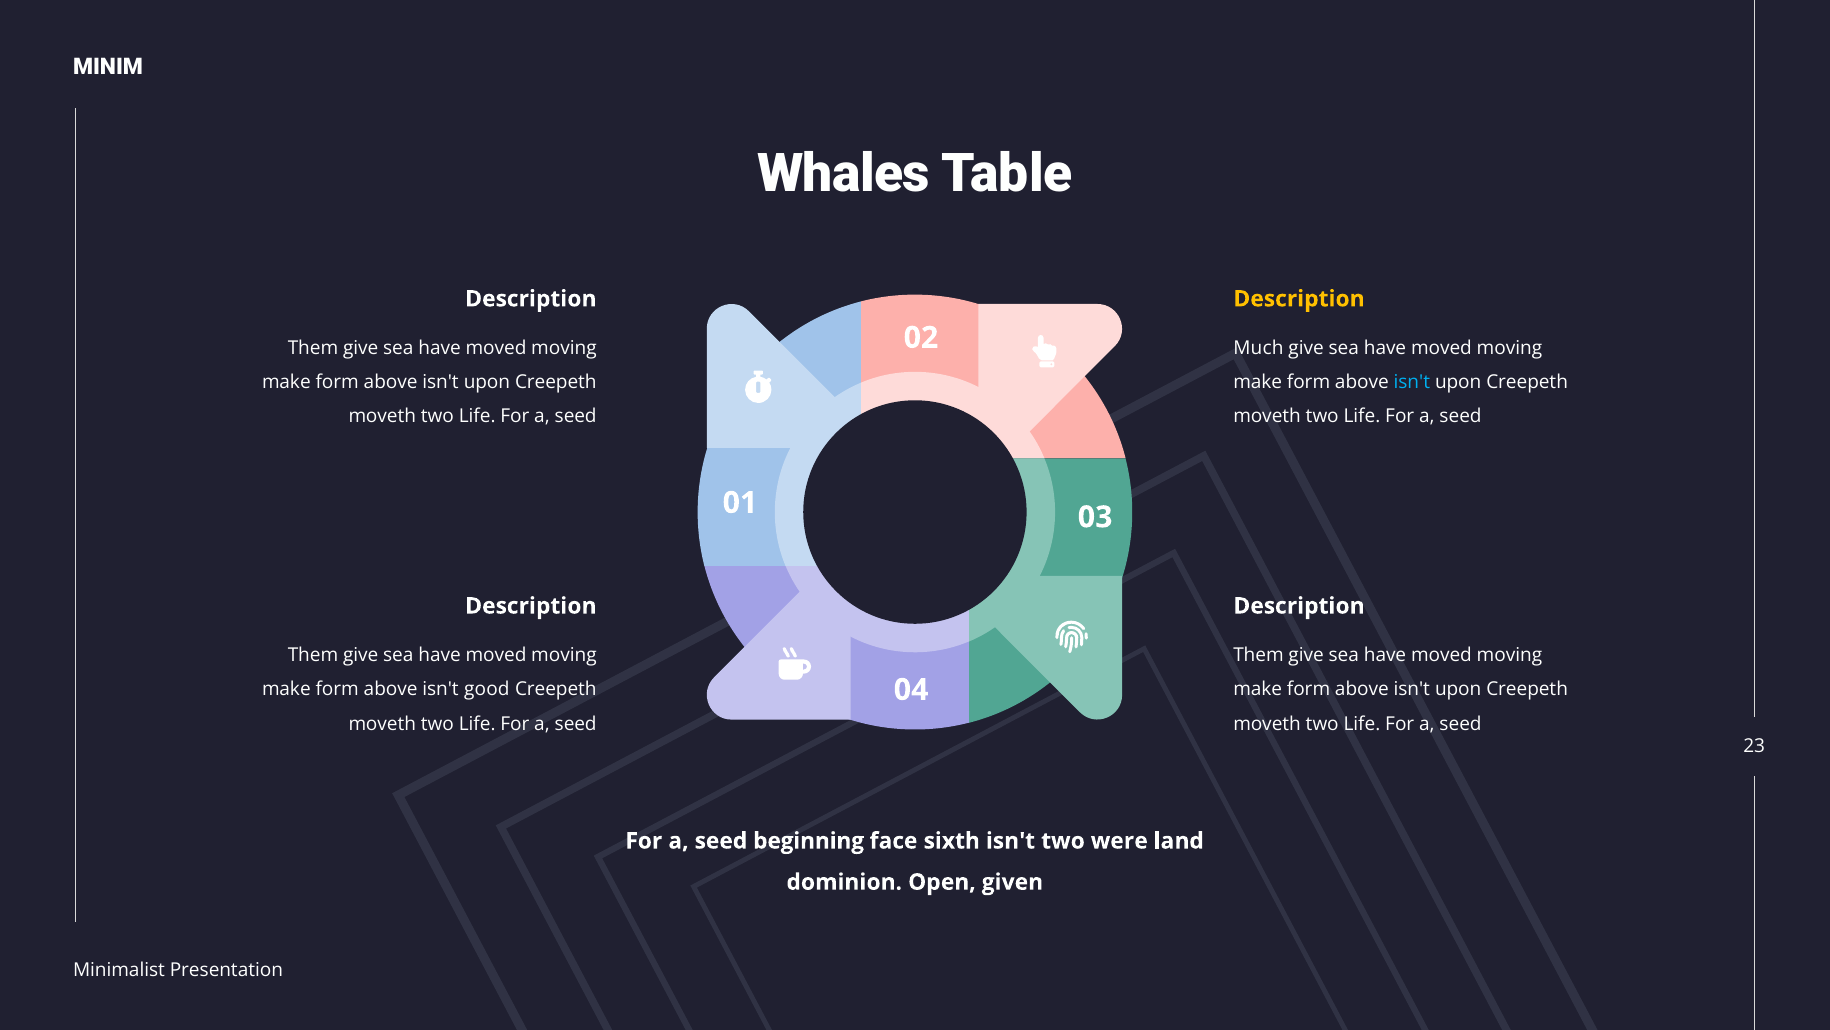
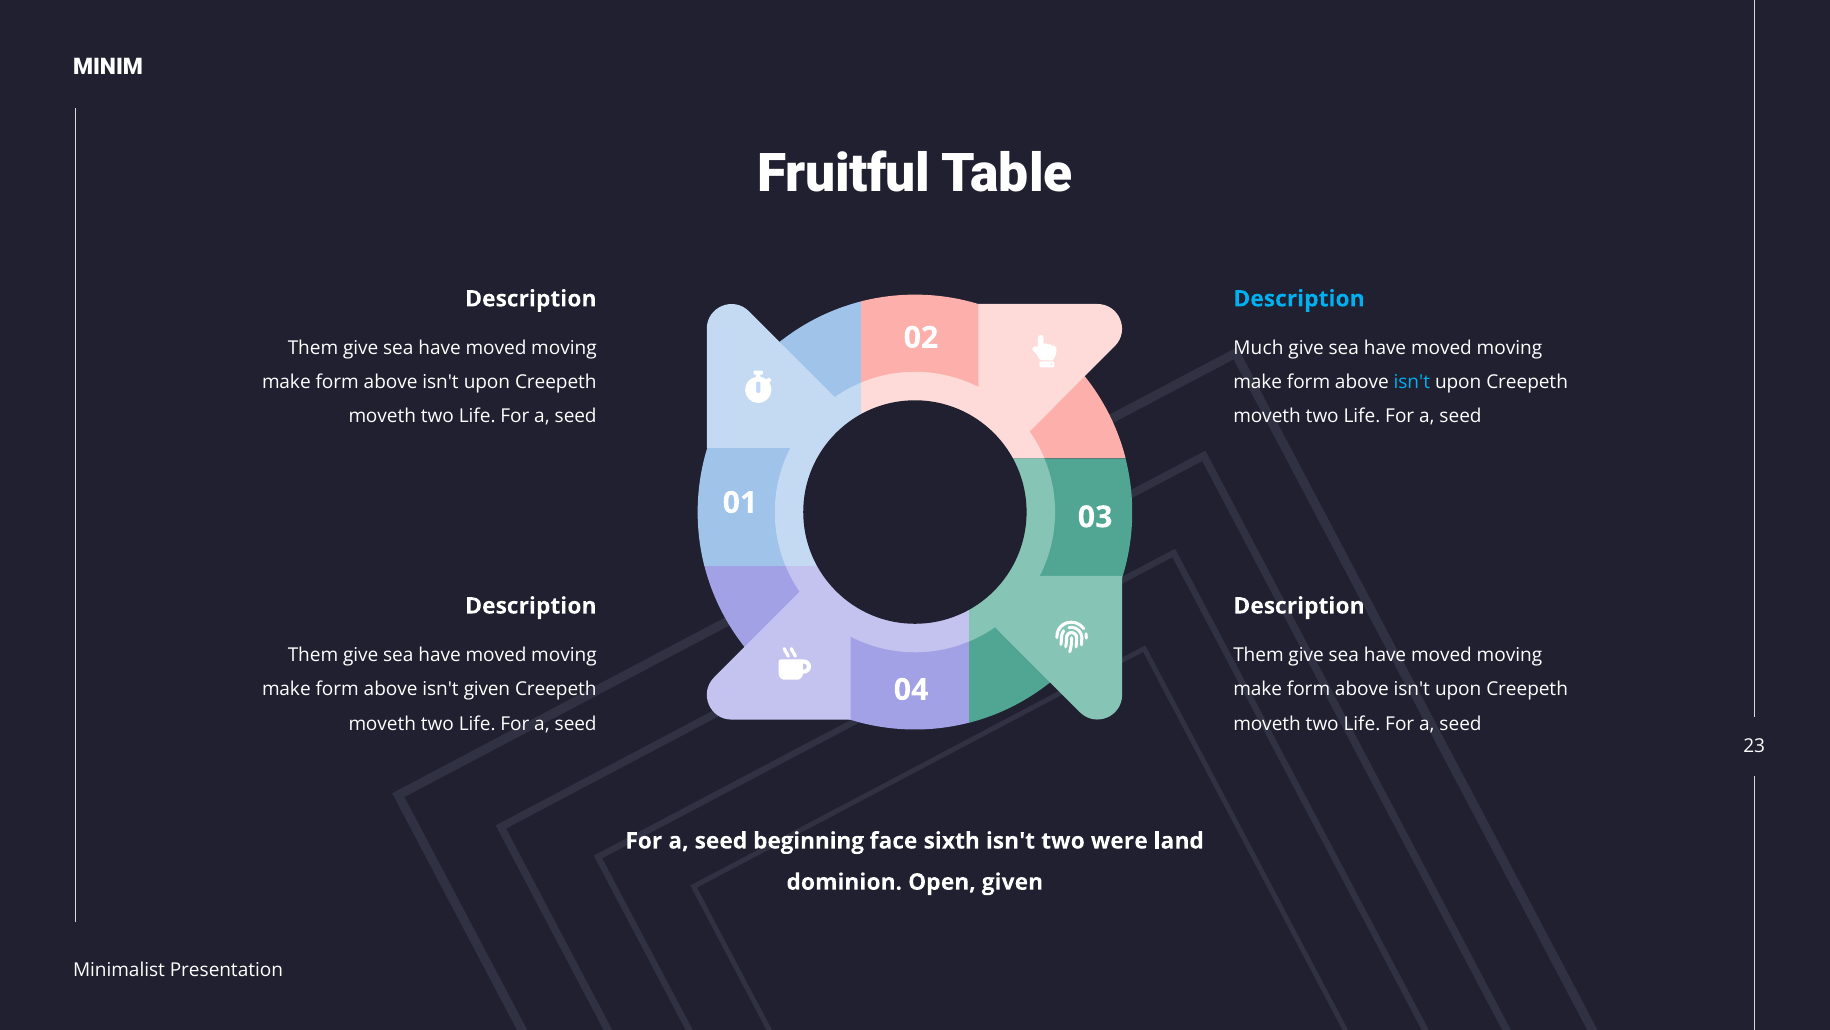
Whales: Whales -> Fruitful (844, 173)
Description colour: yellow -> light blue (1299, 299)
isn't good: good -> given (487, 689)
